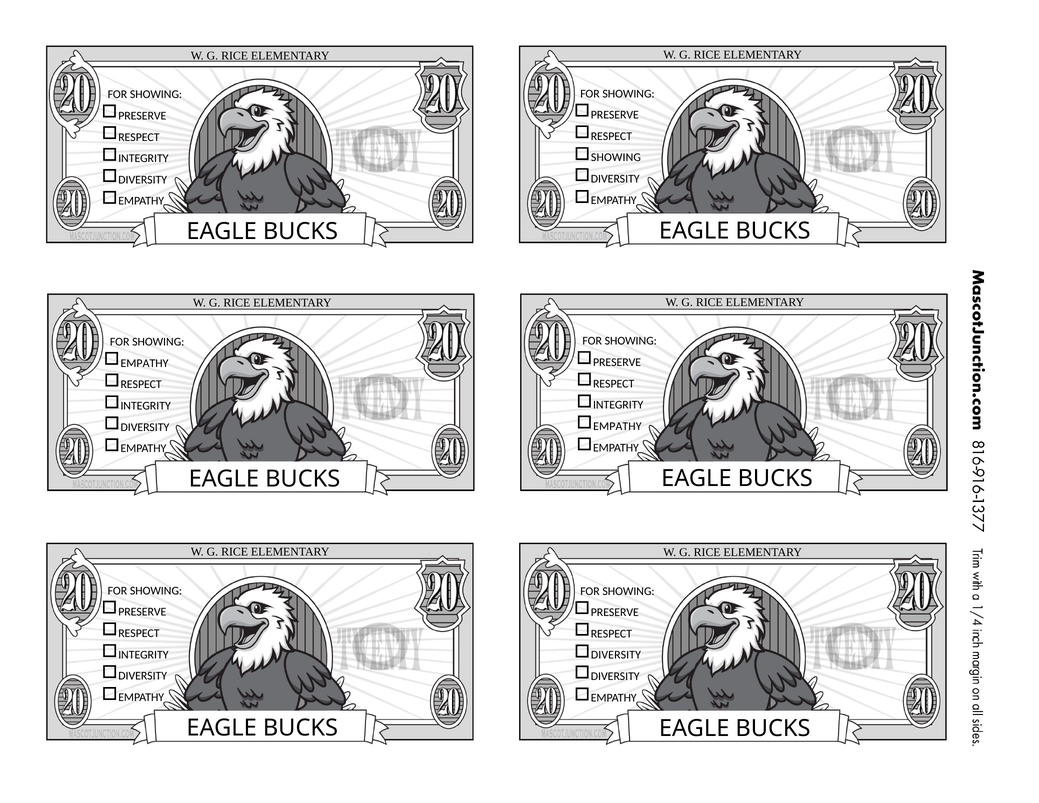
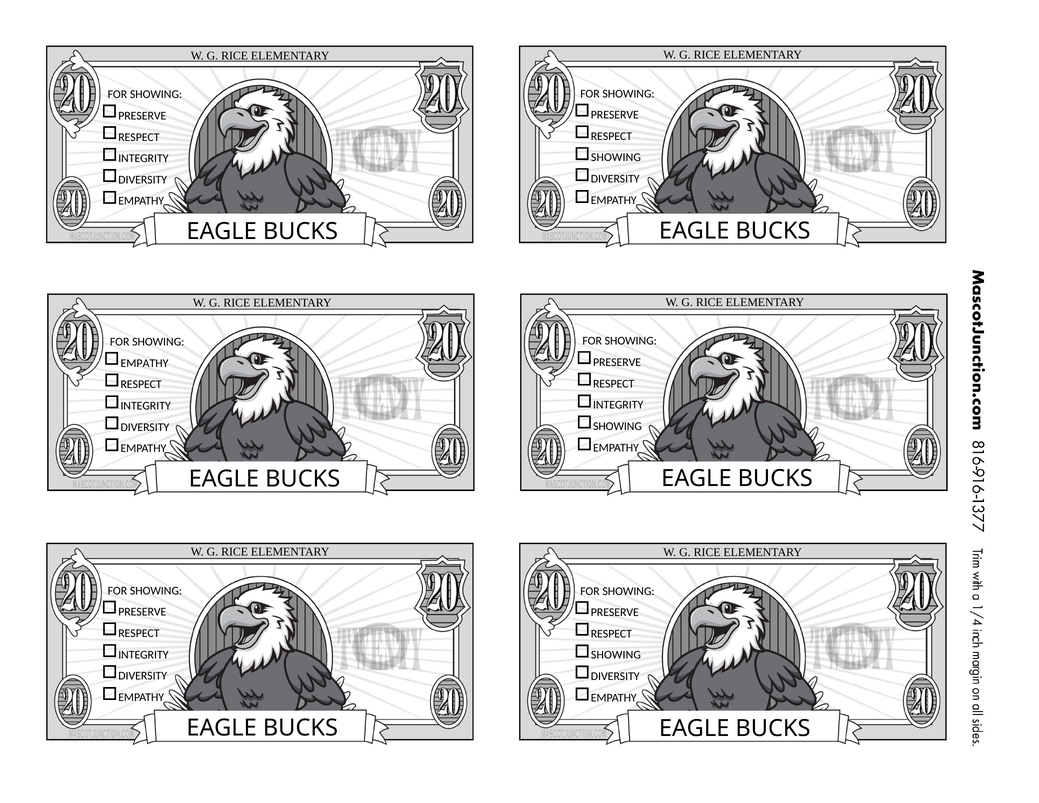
EMPATHY: EMPATHY -> SHOWING (617, 426)
DIVERSITY: DIVERSITY -> SHOWING (616, 655)
